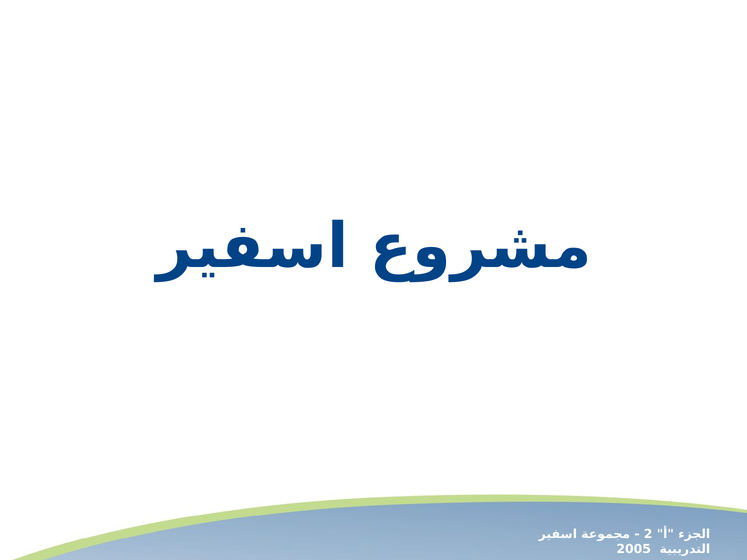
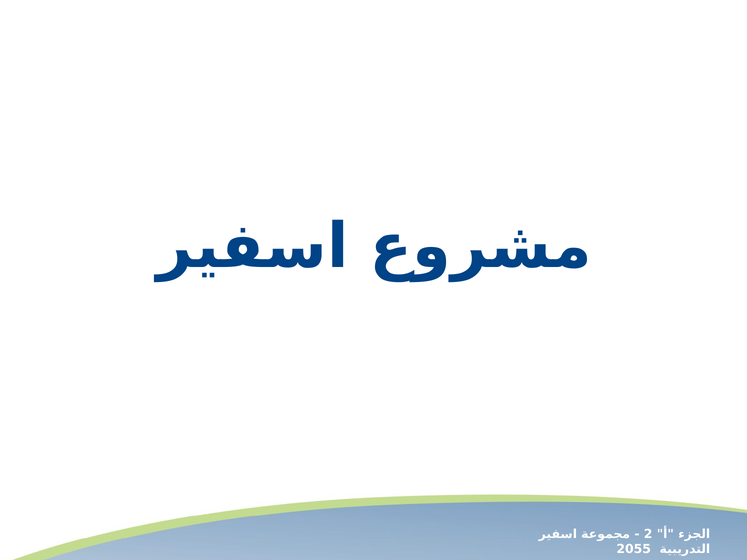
2005: 2005 -> 2055 (634, 549)
